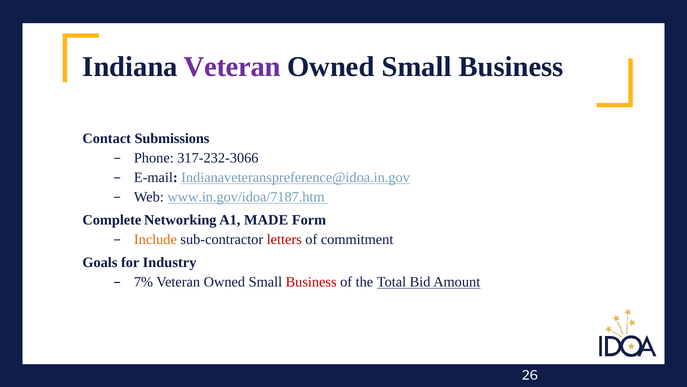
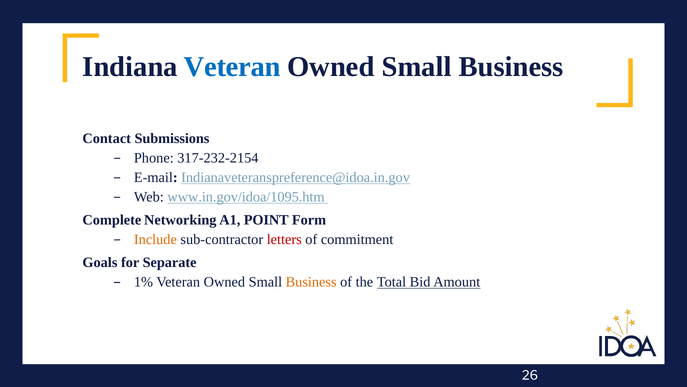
Veteran colour: purple -> blue (232, 67)
317-232-3066: 317-232-3066 -> 317-232-2154 (218, 158)
www.in.gov/idoa/7187.htm: www.in.gov/idoa/7187.htm -> www.in.gov/idoa/1095.htm (246, 197)
MADE: MADE -> POINT (266, 220)
Industry: Industry -> Separate (170, 262)
7%: 7% -> 1% (143, 282)
Business colour: red -> orange (311, 282)
